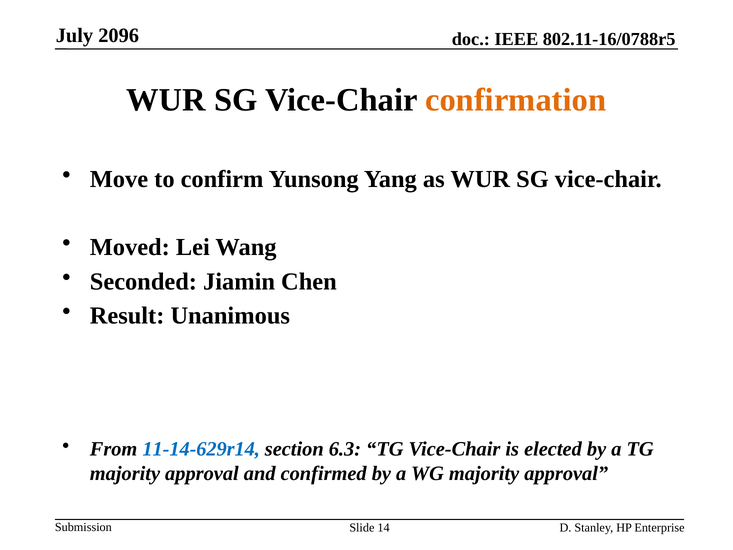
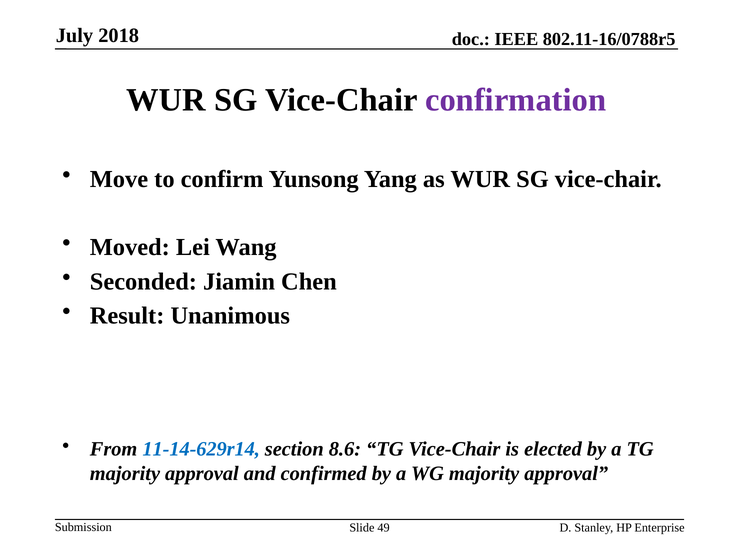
2096: 2096 -> 2018 (119, 35)
confirmation colour: orange -> purple (516, 100)
6.3: 6.3 -> 8.6 (345, 449)
14: 14 -> 49 (384, 527)
